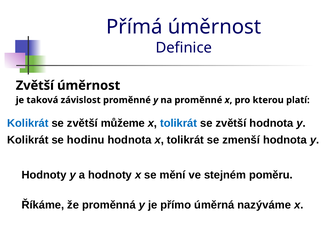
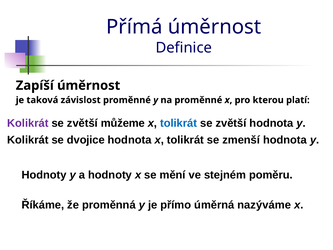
Zvětší: Zvětší -> Zapíší (35, 85)
Kolikrát colour: blue -> purple (28, 123)
hodinu: hodinu -> dvojice (86, 140)
